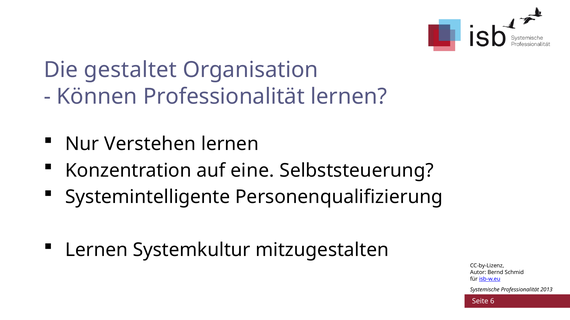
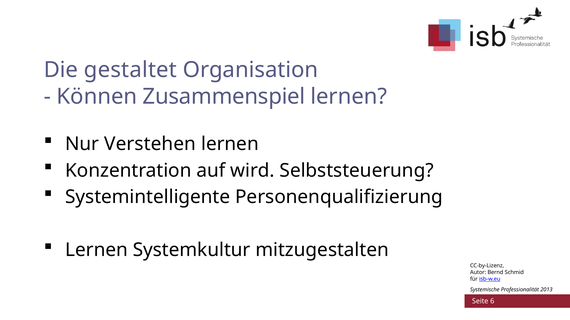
Können Professionalität: Professionalität -> Zusammenspiel (224, 97)
eine: eine -> wird (252, 171)
